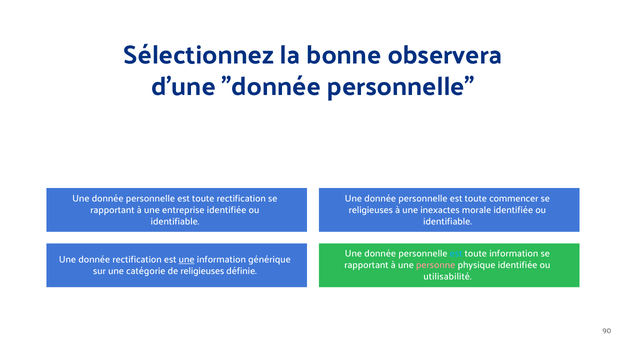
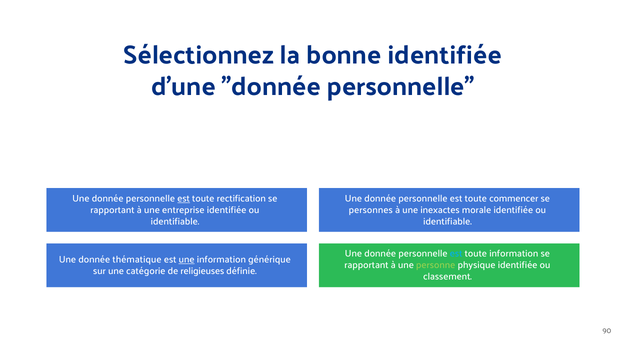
bonne observera: observera -> identifiée (445, 55)
est underline: none -> present (184, 199)
religieuses: religieuses -> personnes (371, 210)
donnée rectification: rectification -> thématique (137, 260)
personne colour: pink -> light green (436, 265)
utilisabilité: utilisabilité -> classement (448, 277)
